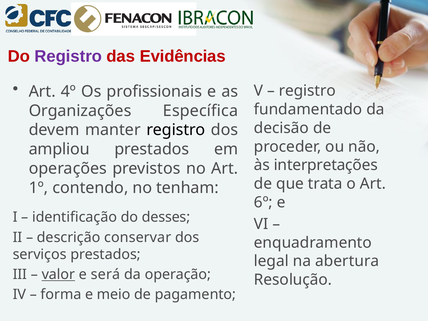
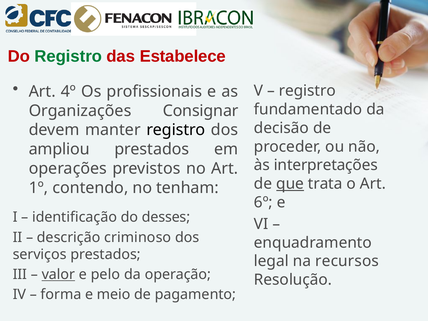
Registro colour: purple -> green (68, 56)
Evidências: Evidências -> Estabelece (183, 56)
Específica: Específica -> Consignar (201, 111)
que underline: none -> present (290, 184)
conservar: conservar -> criminoso (138, 237)
abertura: abertura -> recursos (347, 261)
será: será -> pelo (105, 275)
